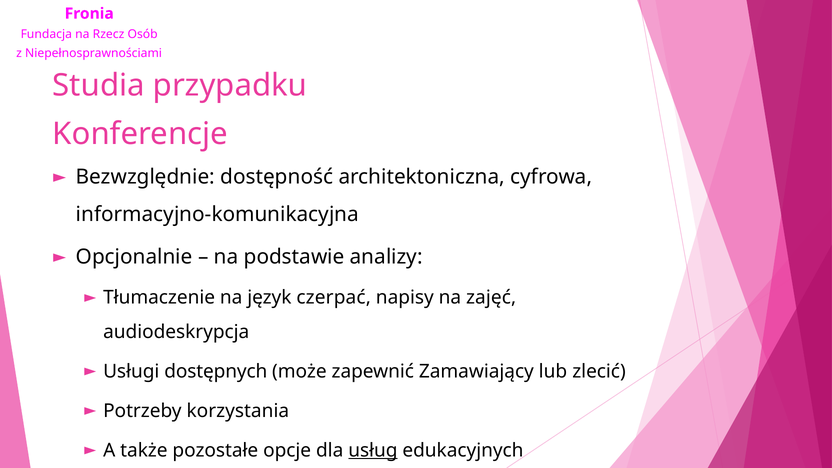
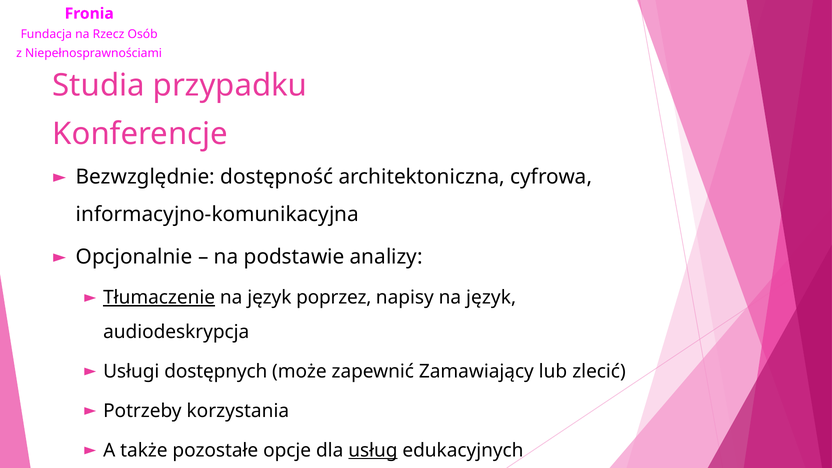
Tłumaczenie underline: none -> present (159, 298)
czerpać: czerpać -> poprzez (334, 298)
napisy na zajęć: zajęć -> język (491, 298)
